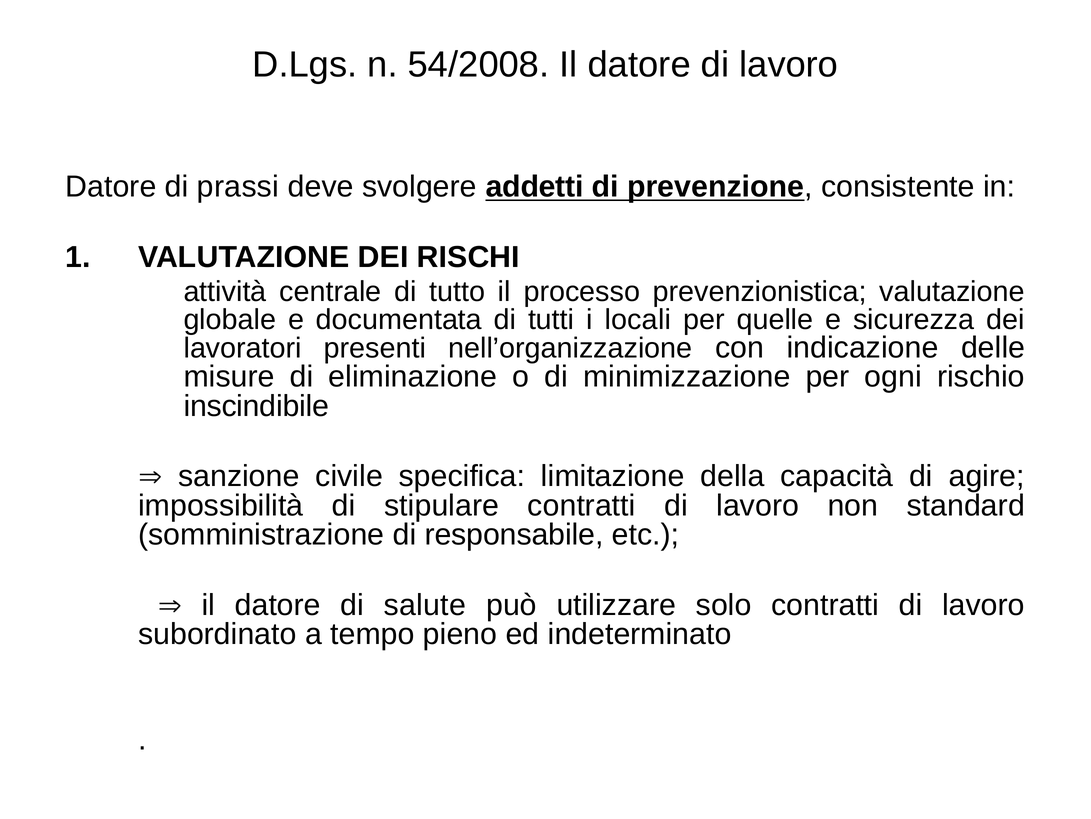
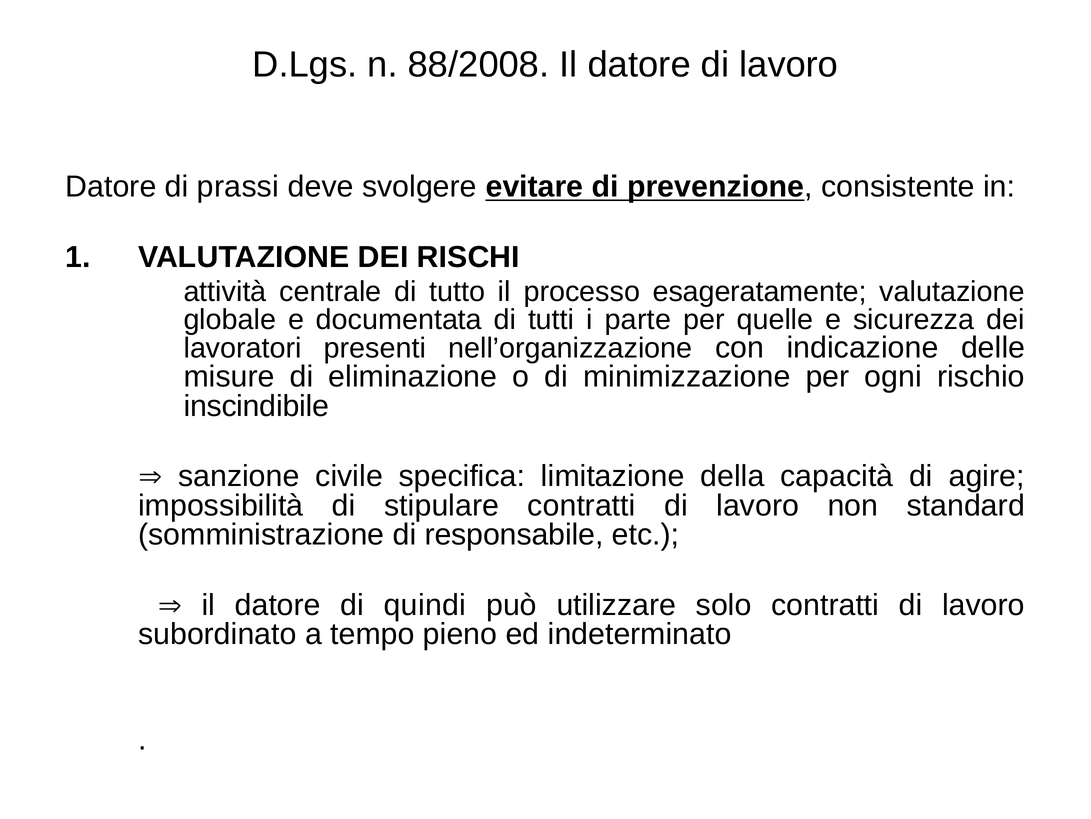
54/2008: 54/2008 -> 88/2008 (479, 65)
addetti: addetti -> evitare (535, 187)
prevenzionistica: prevenzionistica -> esageratamente (760, 292)
locali: locali -> parte (638, 319)
salute: salute -> quindi (425, 605)
